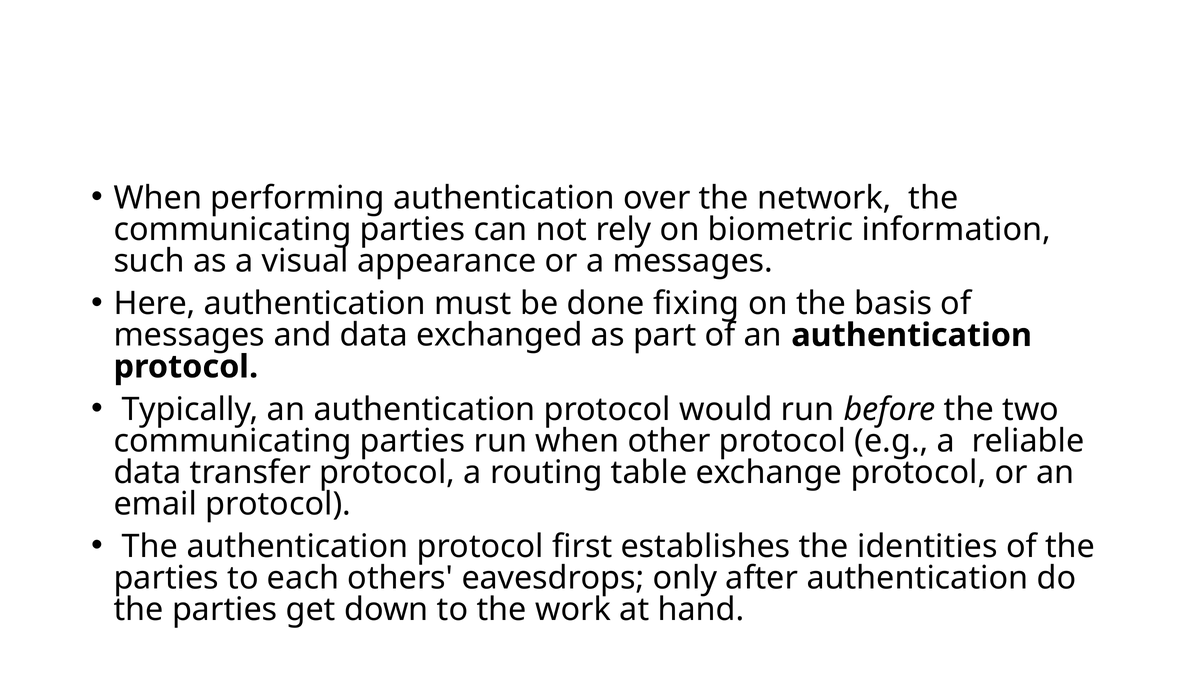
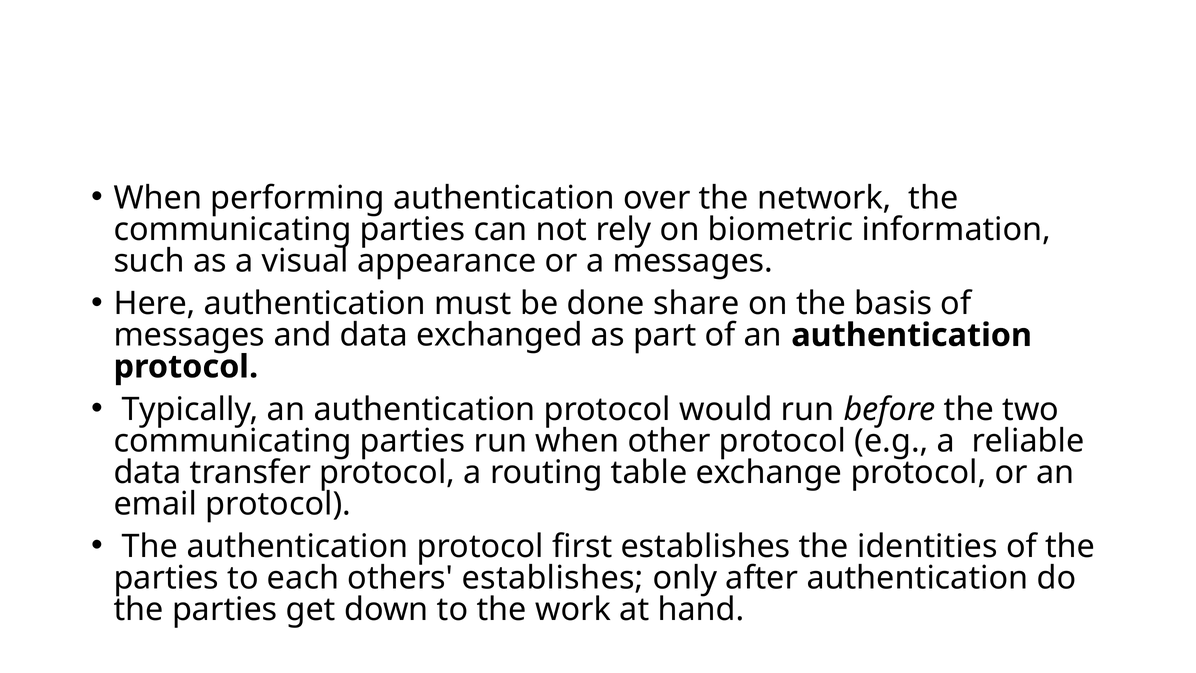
fixing: fixing -> share (696, 304)
others eavesdrops: eavesdrops -> establishes (553, 578)
